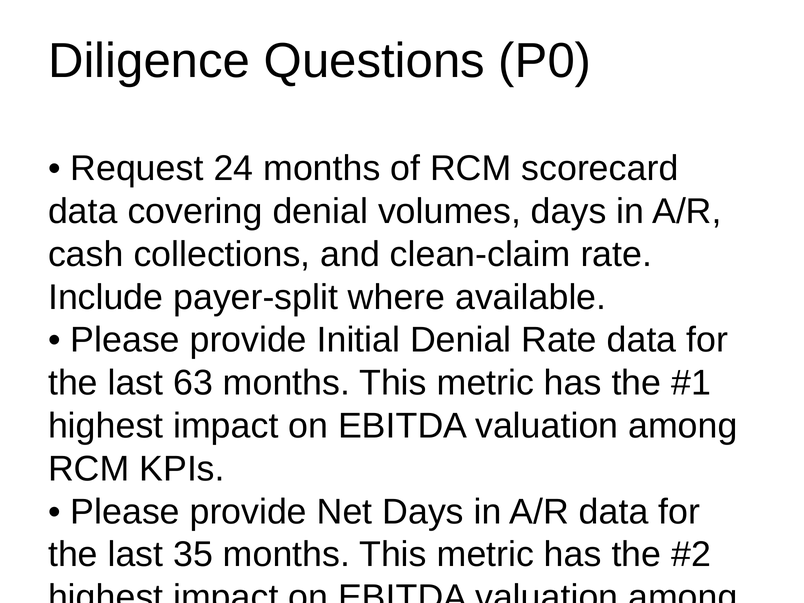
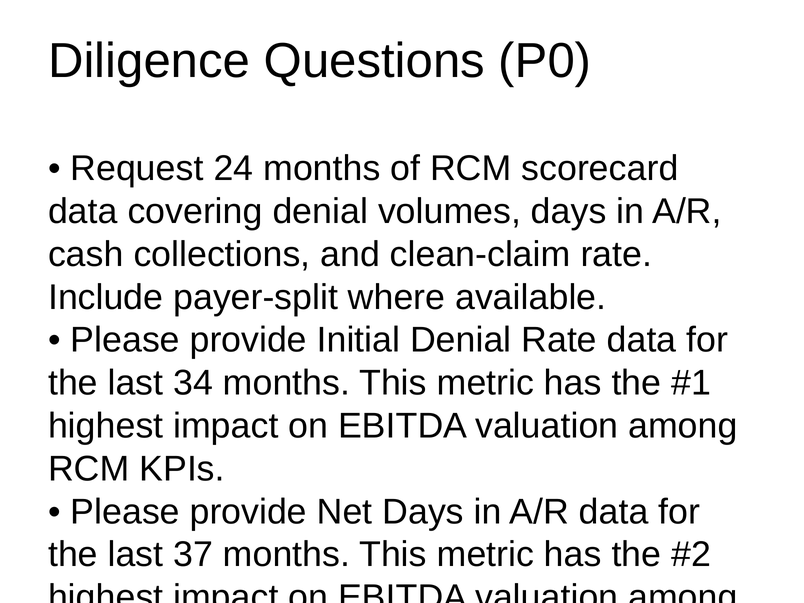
63: 63 -> 34 (193, 383)
35: 35 -> 37 (193, 555)
